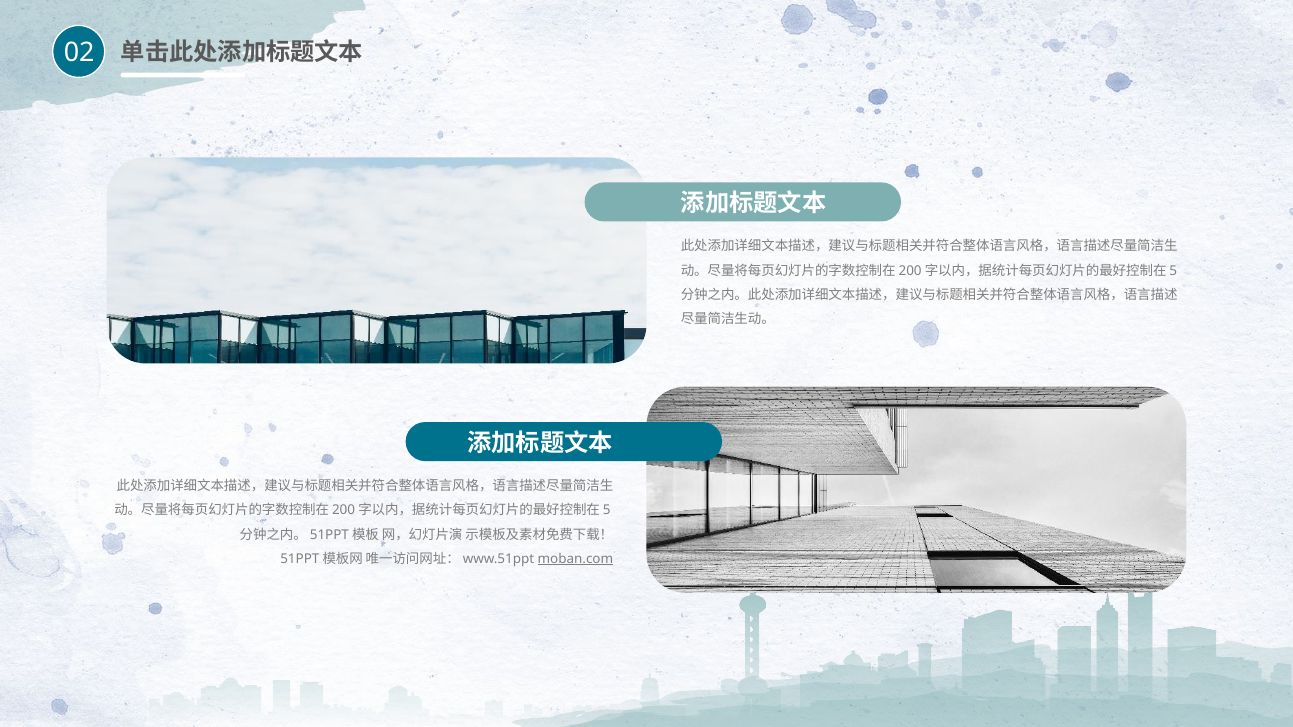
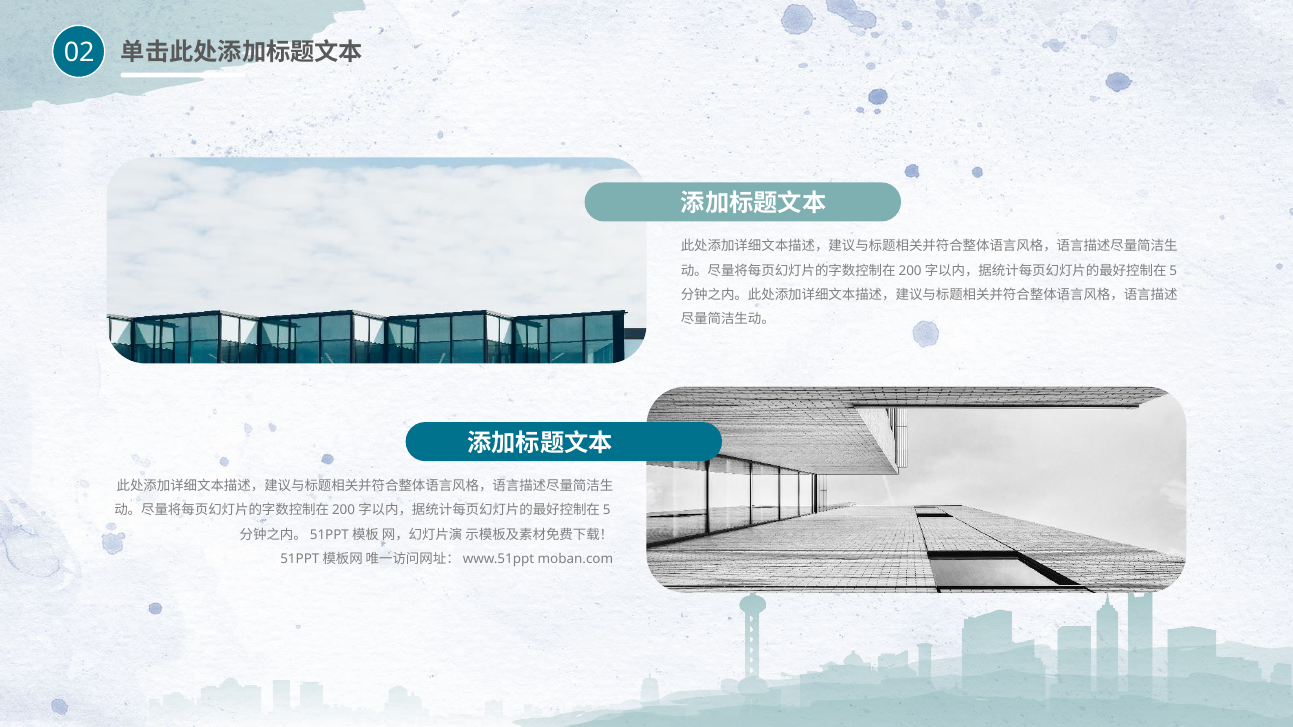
moban.com underline: present -> none (575, 559)
